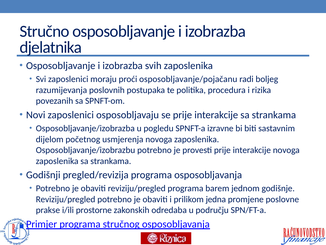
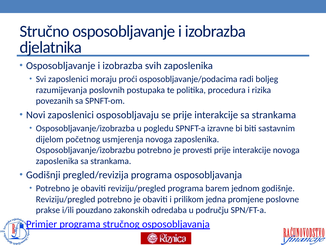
osposobljavanje/pojačanu: osposobljavanje/pojačanu -> osposobljavanje/podacima (188, 79)
prostorne: prostorne -> pouzdano (94, 210)
